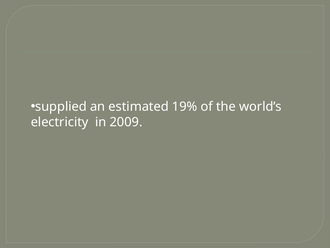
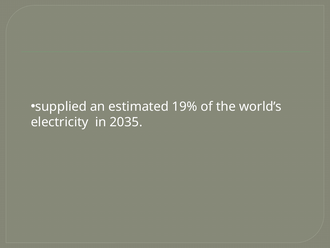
2009: 2009 -> 2035 (126, 122)
